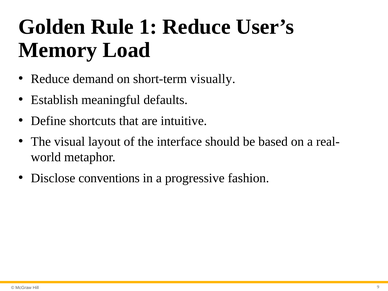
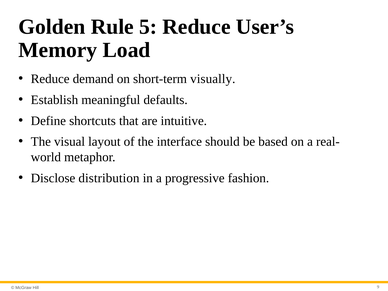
1: 1 -> 5 (148, 27)
conventions: conventions -> distribution (109, 178)
